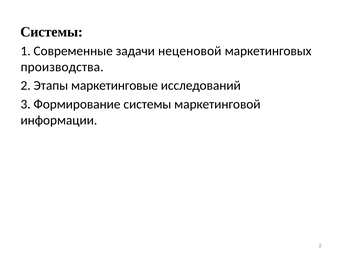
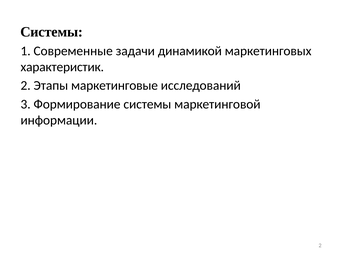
неценовой: неценовой -> динамикой (190, 51)
производства: производства -> характеристик (62, 67)
